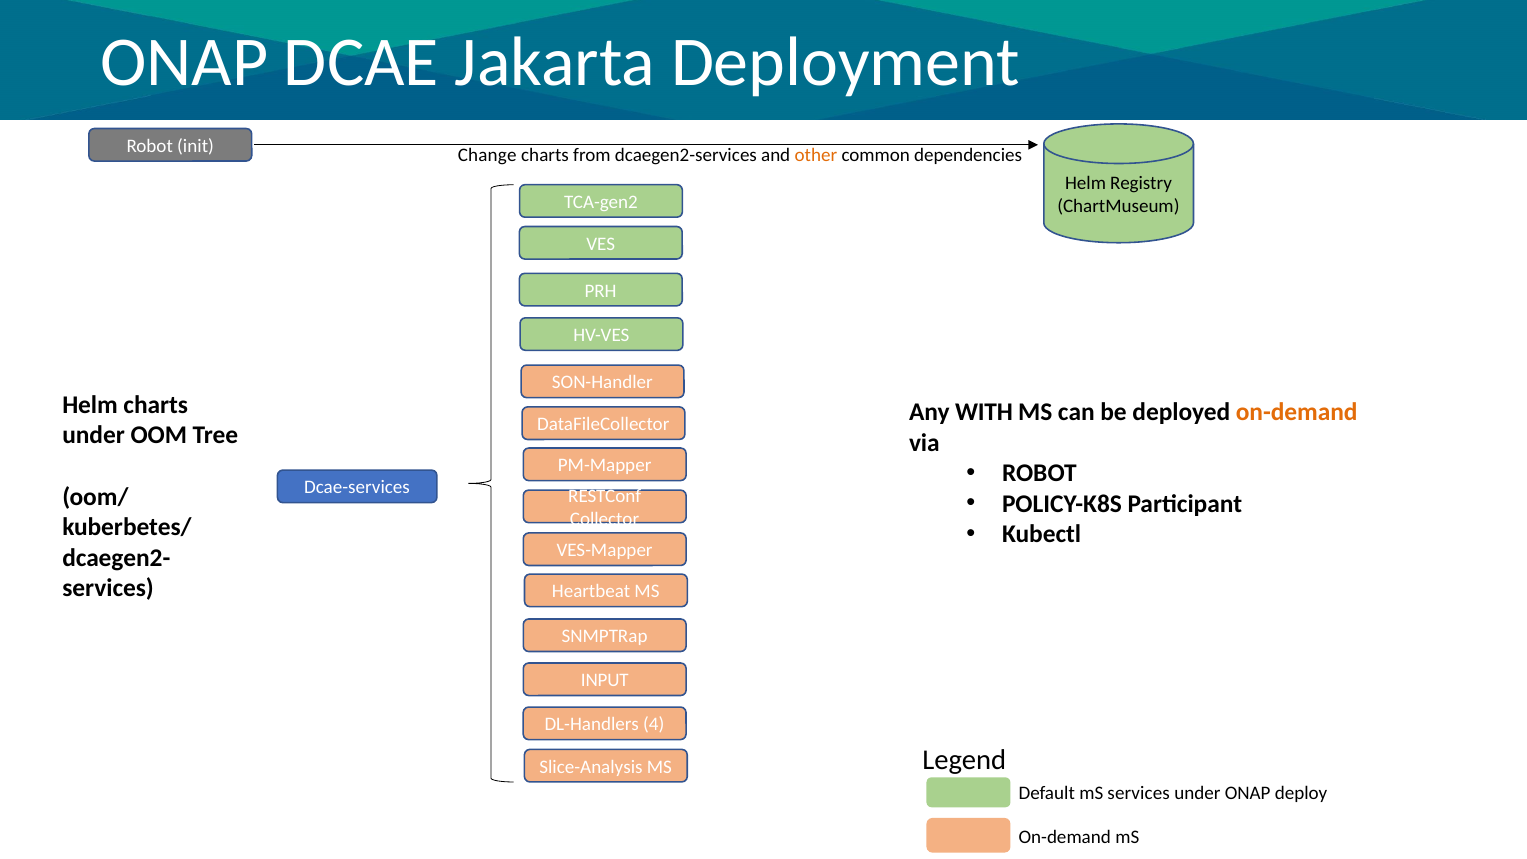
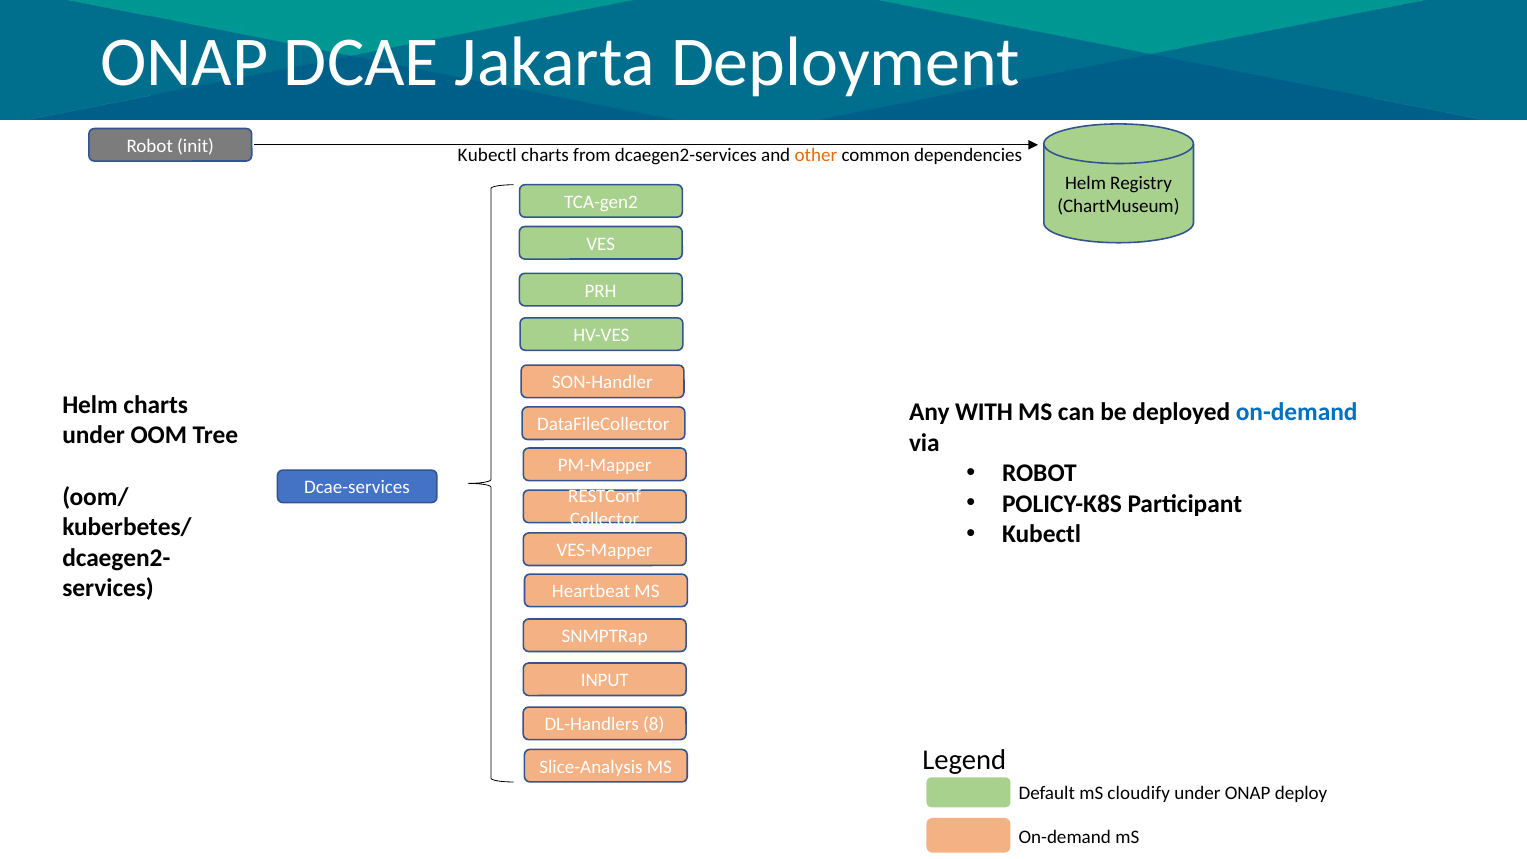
init Change: Change -> Kubectl (487, 155)
on-demand colour: orange -> blue (1297, 412)
4: 4 -> 8 (654, 725)
mS services: services -> cloudify (1139, 793)
